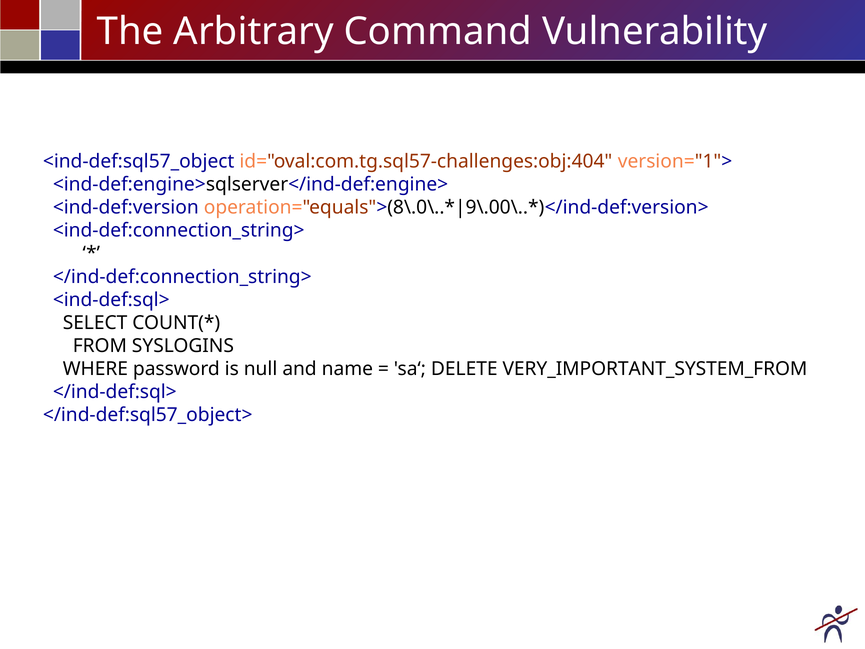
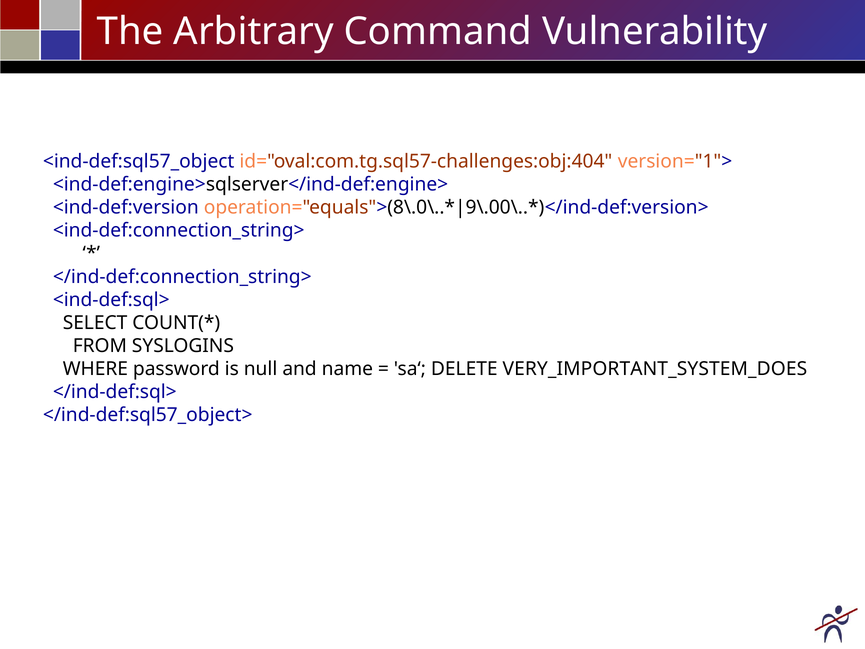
VERY_IMPORTANT_SYSTEM_FROM: VERY_IMPORTANT_SYSTEM_FROM -> VERY_IMPORTANT_SYSTEM_DOES (655, 369)
